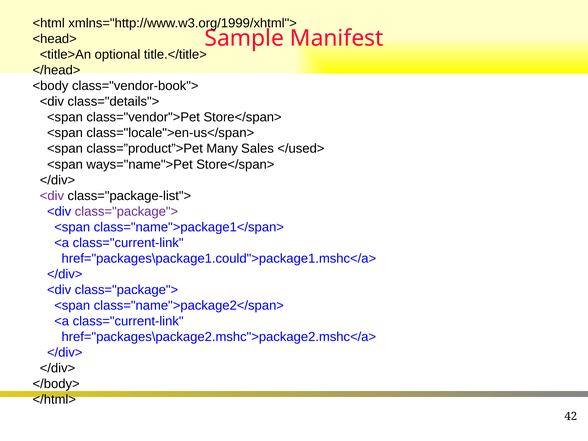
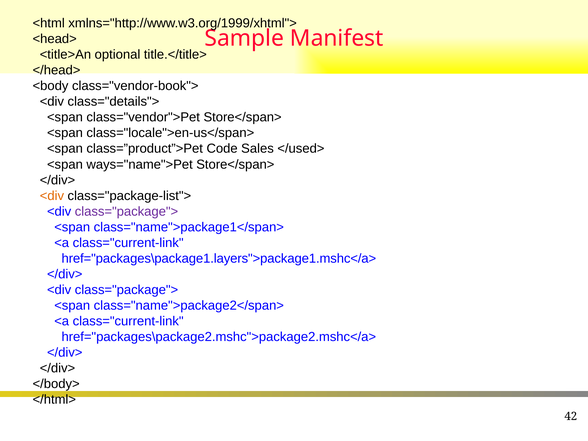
Many: Many -> Code (222, 149)
<div colour: purple -> orange (52, 196)
href="packages\package1.could">package1.mshc</a>: href="packages\package1.could">package1.mshc</a> -> href="packages\package1.layers">package1.mshc</a> (219, 258)
